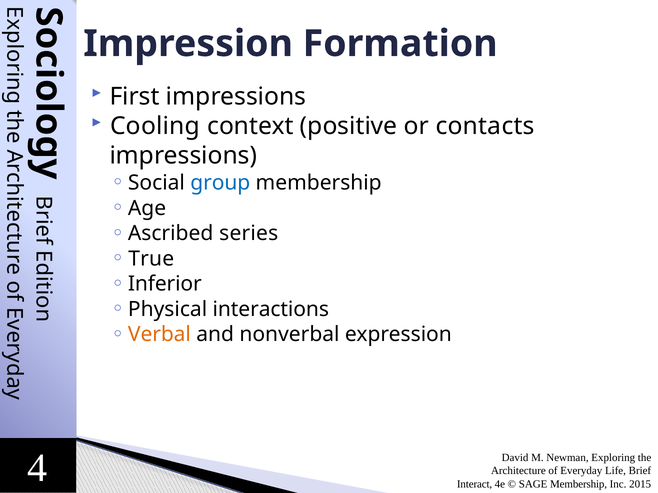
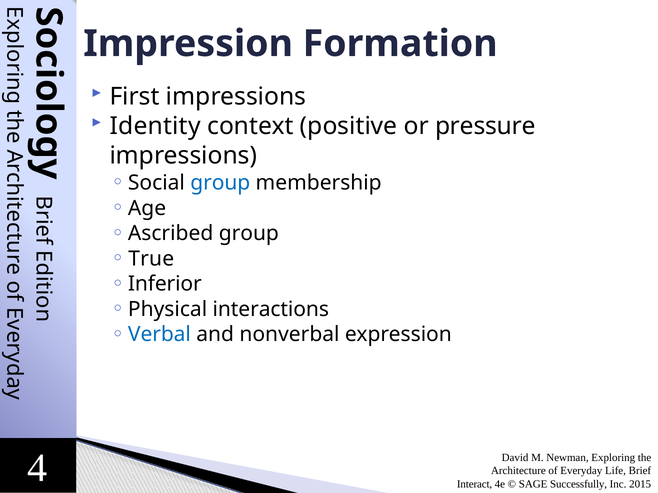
Cooling: Cooling -> Identity (155, 126)
contacts: contacts -> pressure (485, 126)
Ascribed series: series -> group (249, 234)
Verbal colour: orange -> blue (159, 335)
SAGE Membership: Membership -> Successfully (579, 484)
